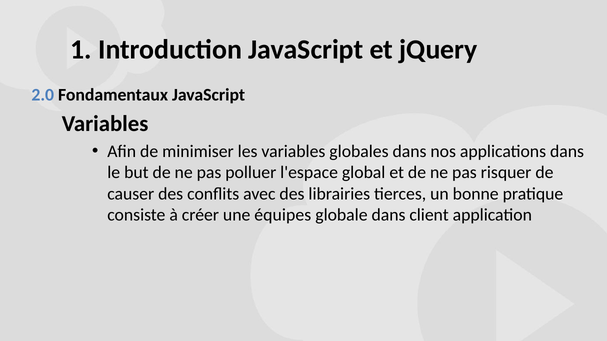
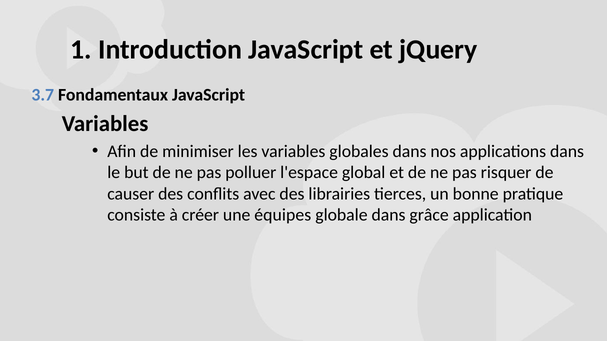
2.0: 2.0 -> 3.7 (43, 95)
client: client -> grâce (429, 215)
